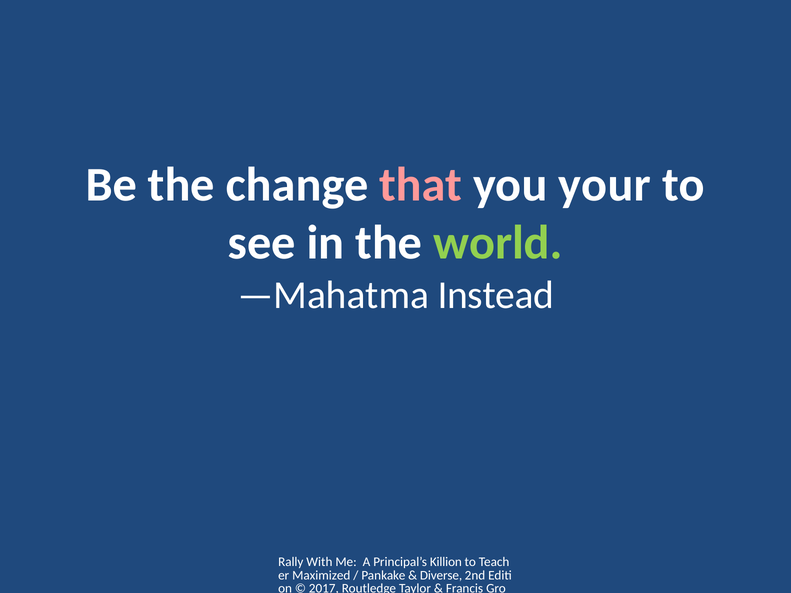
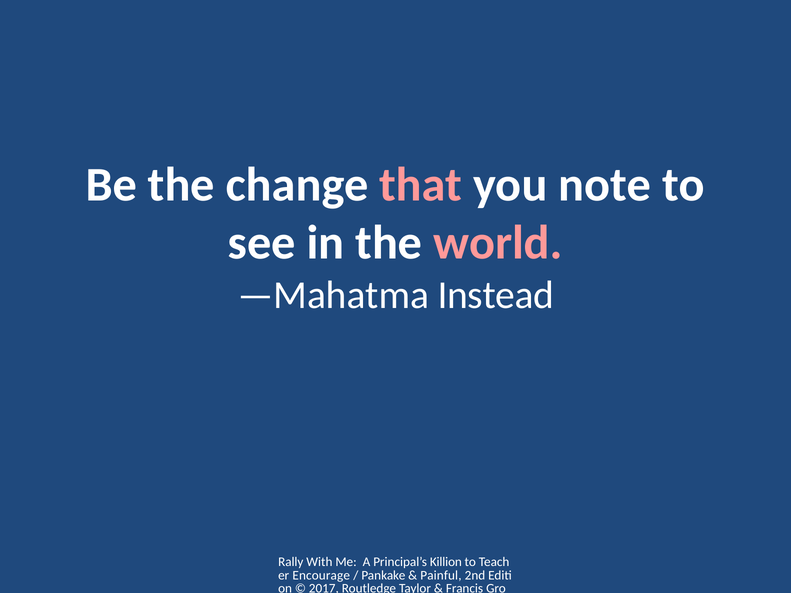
your: your -> note (605, 185)
world colour: light green -> pink (498, 243)
Maximized: Maximized -> Encourage (321, 575)
Diverse: Diverse -> Painful (441, 575)
